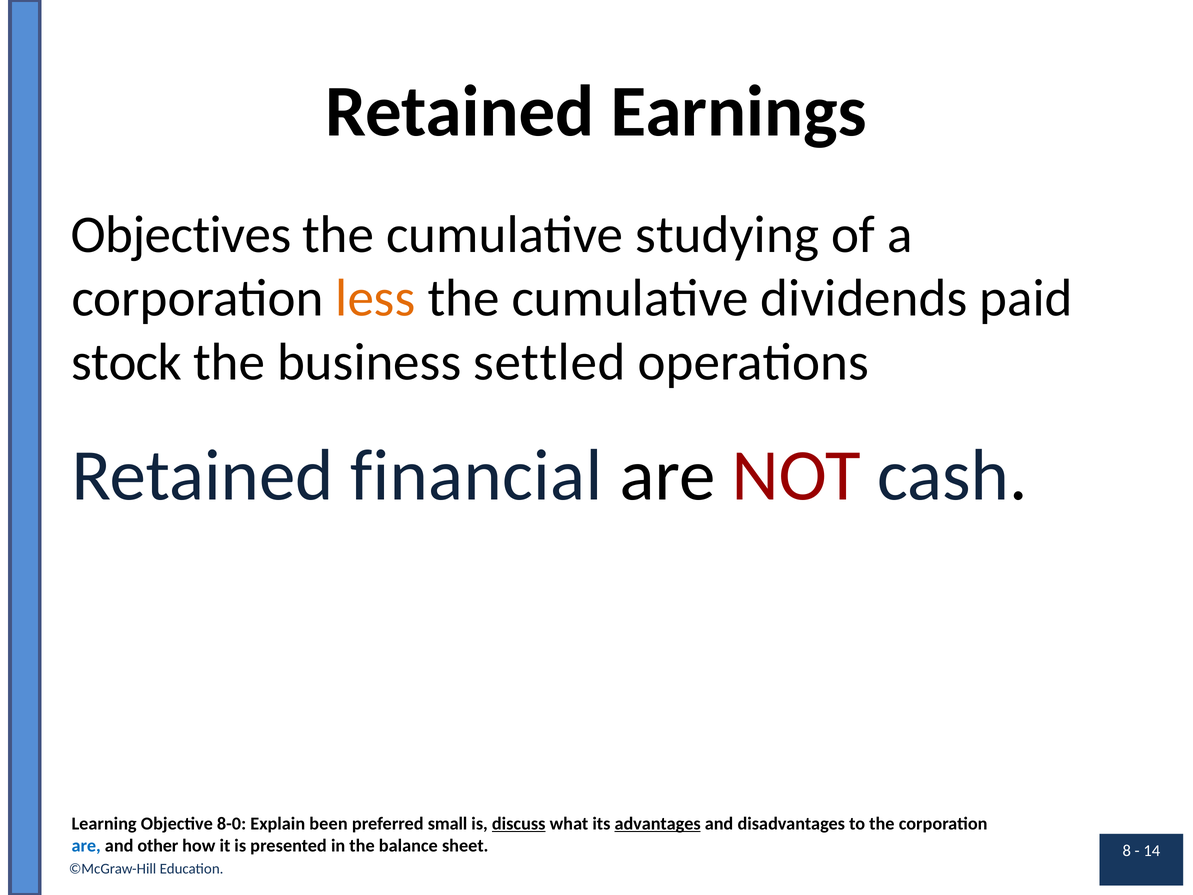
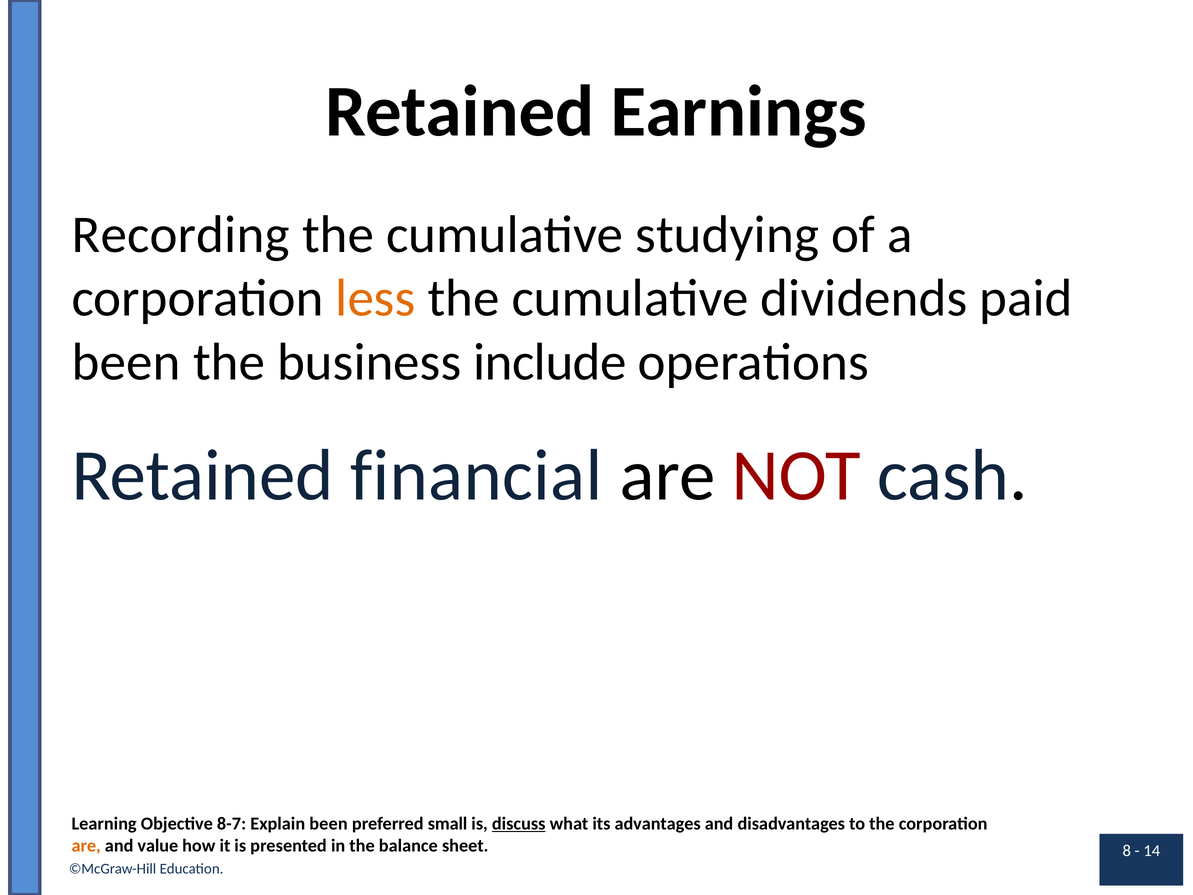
Objectives: Objectives -> Recording (181, 235)
stock: stock -> been (126, 362)
settled: settled -> include (550, 362)
8-0: 8-0 -> 8-7 (232, 823)
advantages underline: present -> none (658, 823)
are colour: blue -> orange (86, 845)
other: other -> value (158, 845)
